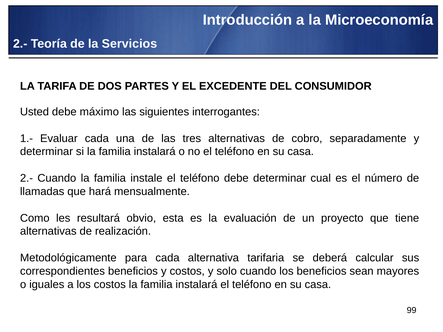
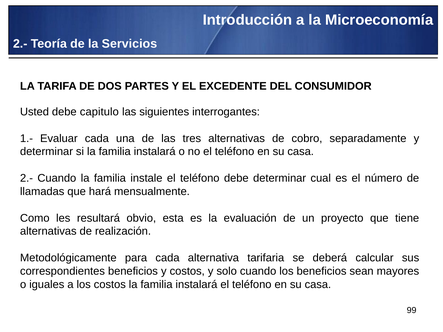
máximo: máximo -> capitulo (99, 112)
